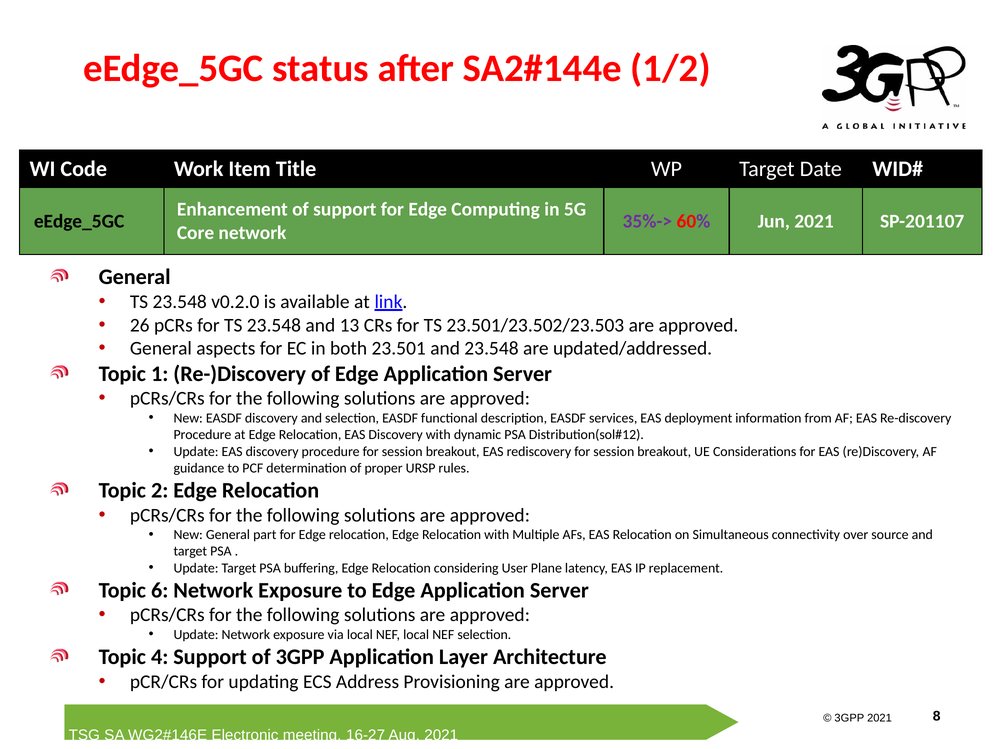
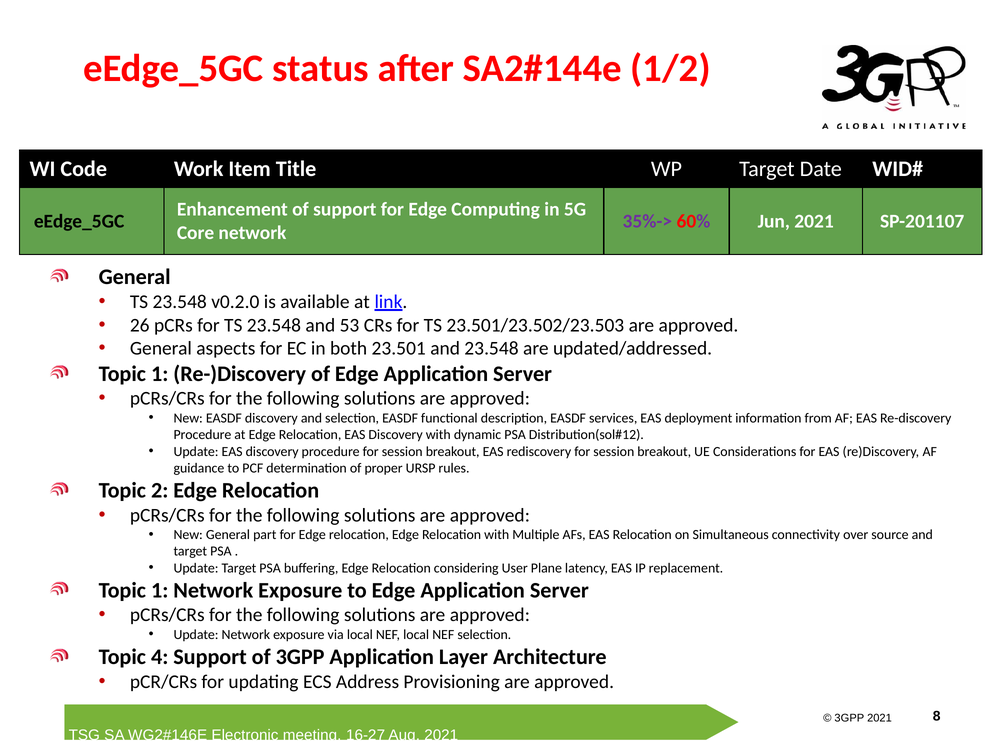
13: 13 -> 53 (349, 325)
6: 6 -> 1 (160, 591)
